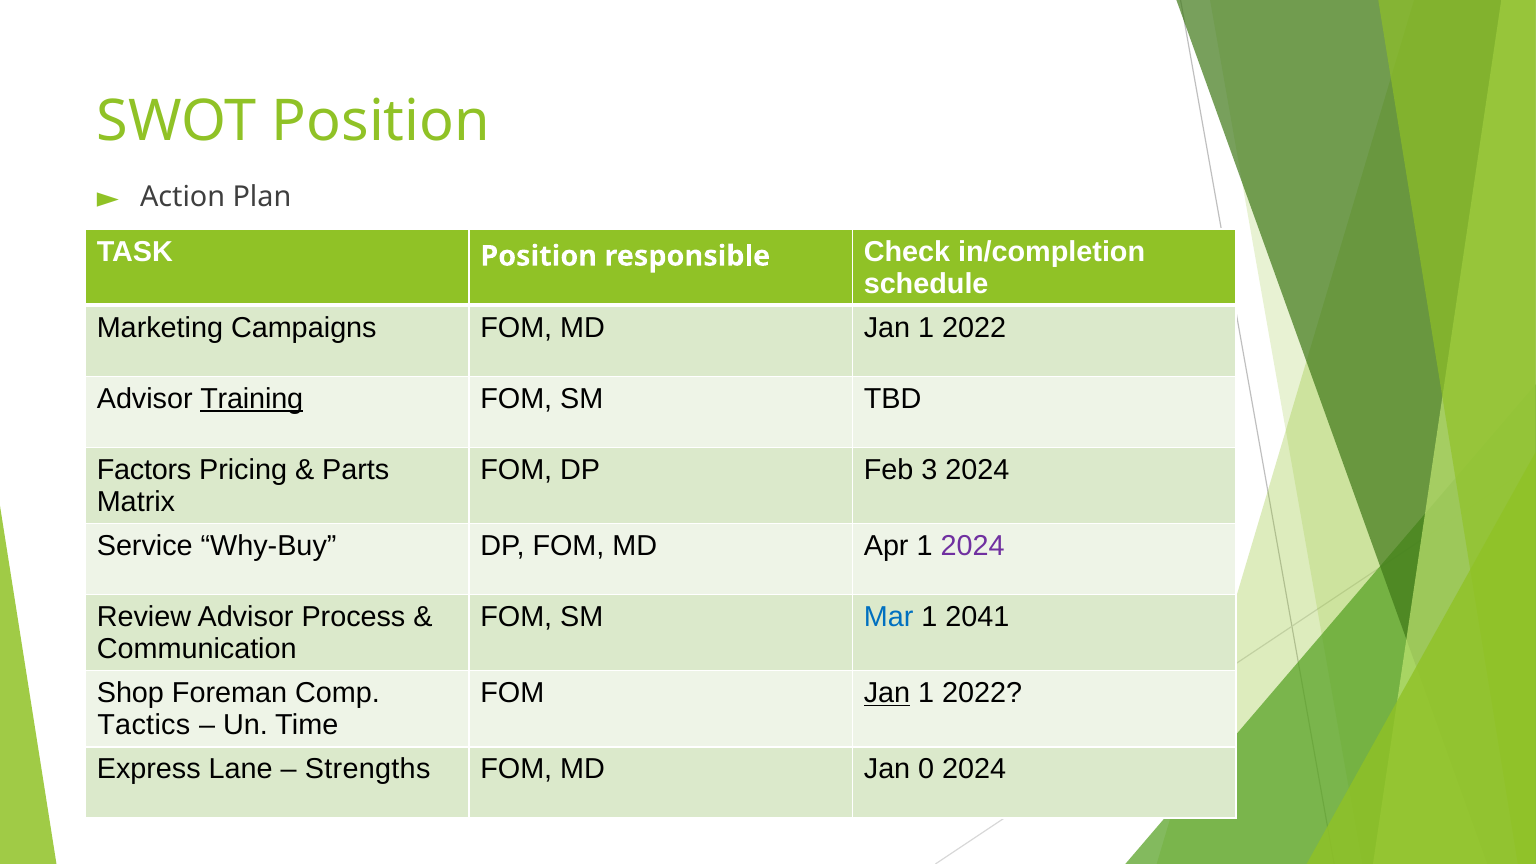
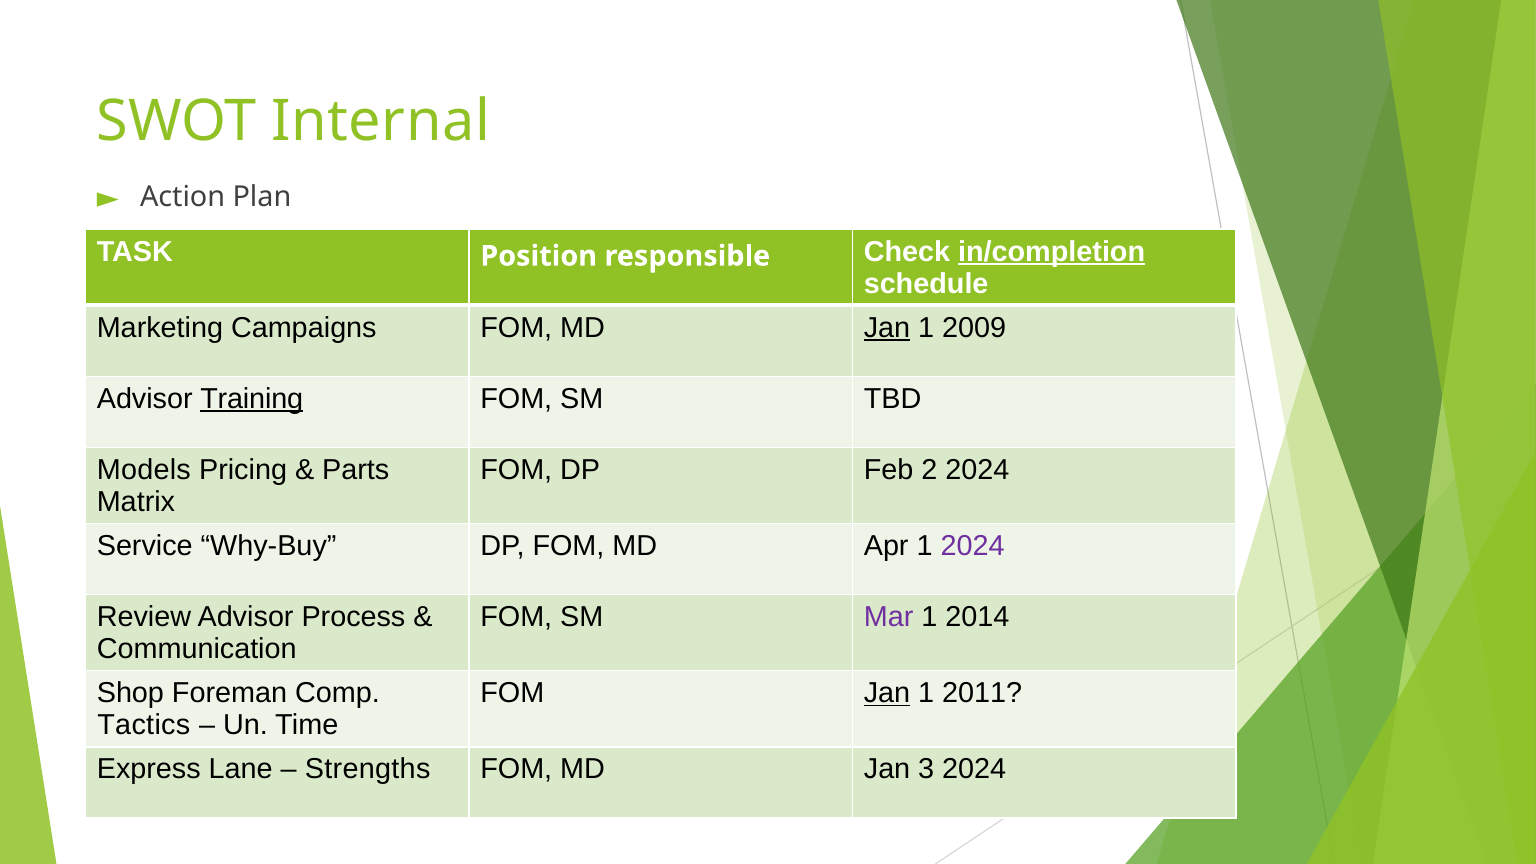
SWOT Position: Position -> Internal (381, 121)
in/completion underline: none -> present (1052, 252)
Jan underline: none -> present (887, 328)
2022: 2022 -> 2009 (974, 328)
Factors: Factors -> Models (144, 470)
3: 3 -> 2 (929, 470)
Mar colour: blue -> purple (889, 617)
2041: 2041 -> 2014 (977, 617)
2022: 2022 -> 2011 (982, 693)
0: 0 -> 3 (926, 769)
